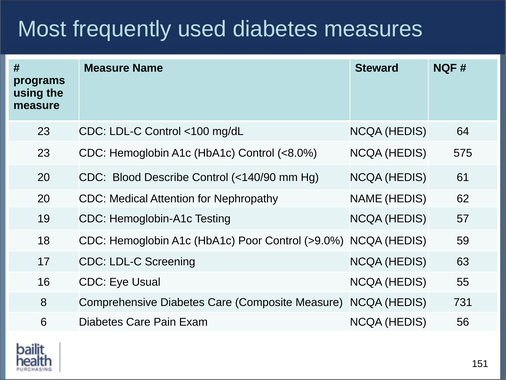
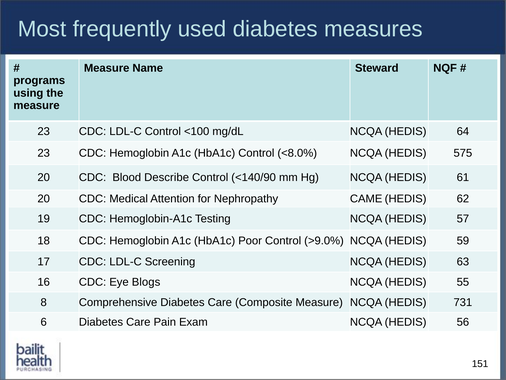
Nephropathy NAME: NAME -> CAME (366, 198)
Usual: Usual -> Blogs (146, 282)
